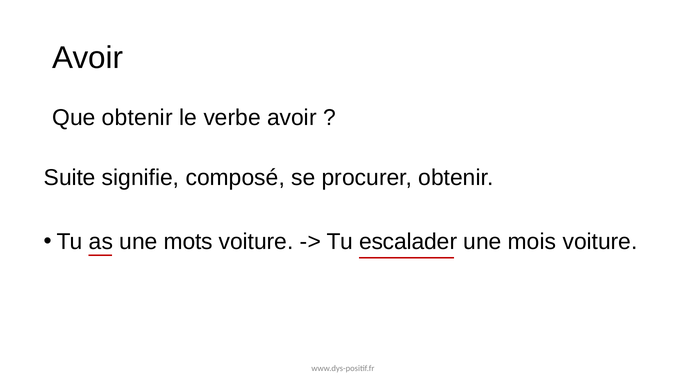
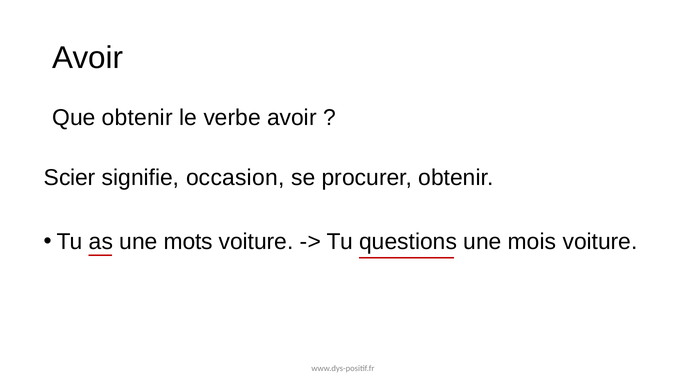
Suite: Suite -> Scier (70, 178)
composé: composé -> occasion (235, 178)
escalader: escalader -> questions (408, 242)
